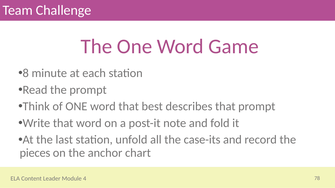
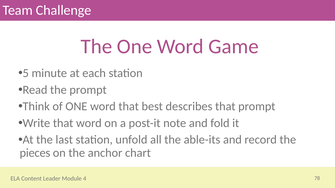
8: 8 -> 5 (26, 73)
case-its: case-its -> able-its (202, 140)
